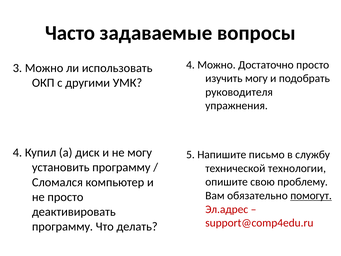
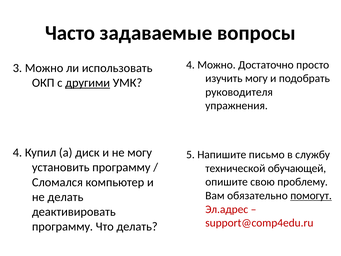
другими underline: none -> present (88, 83)
технологии: технологии -> обучающей (297, 168)
не просто: просто -> делать (65, 197)
